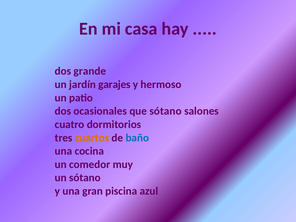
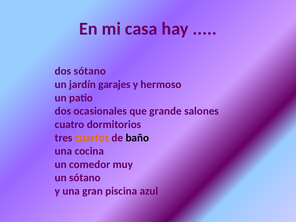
dos grande: grande -> sótano (90, 71)
que sótano: sótano -> grande (166, 111)
baño colour: blue -> black (137, 138)
